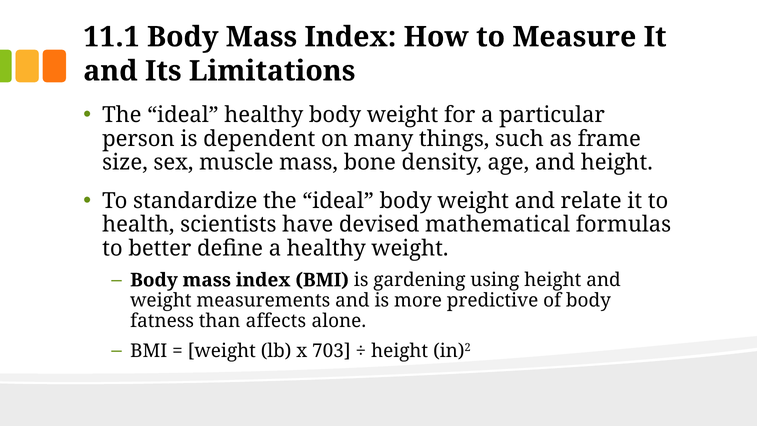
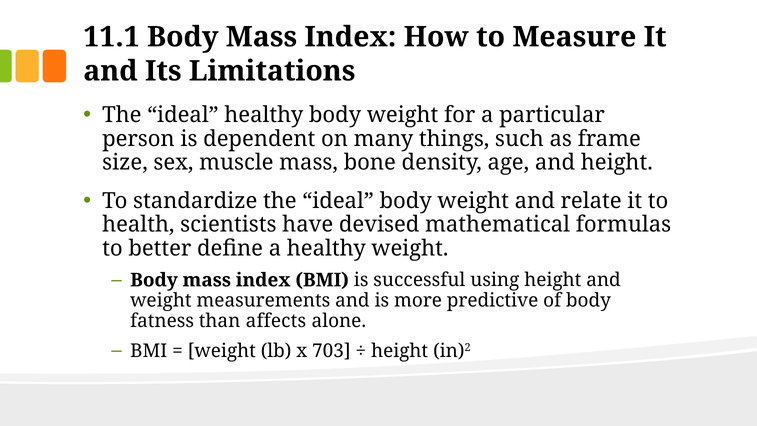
gardening: gardening -> successful (419, 280)
